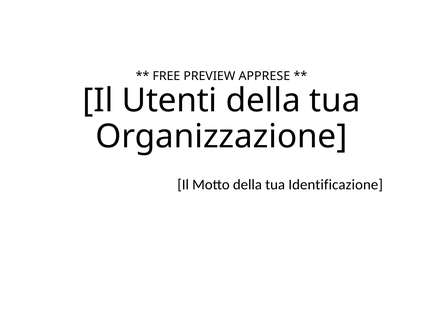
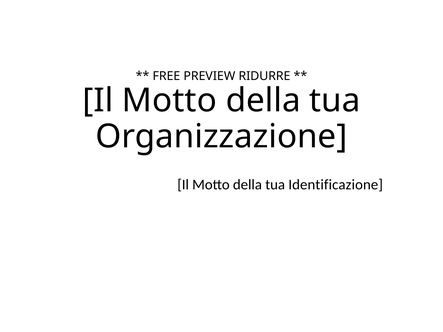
APPRESE: APPRESE -> RIDURRE (264, 76)
Utenti: Utenti -> Motto (169, 101)
